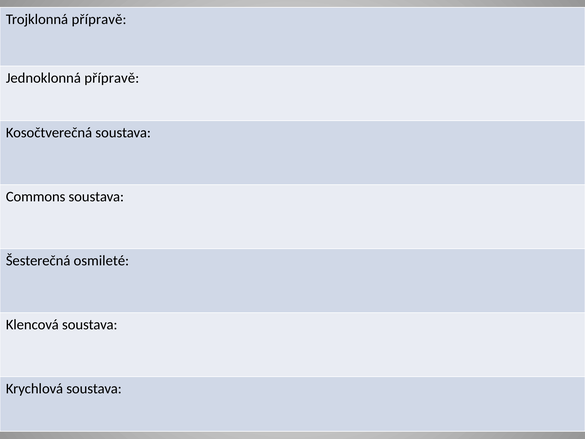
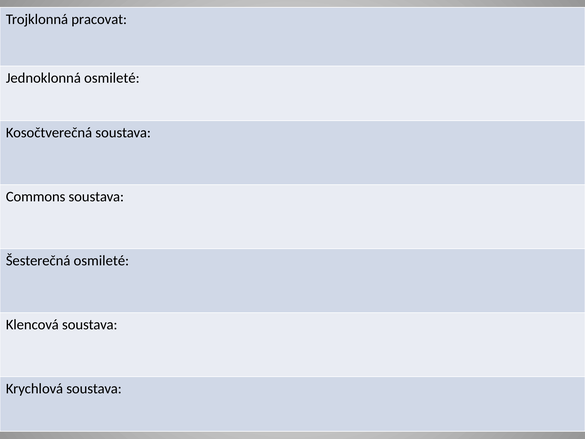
Trojklonná přípravě: přípravě -> pracovat (99, 19)
Jednoklonná přípravě: přípravě -> osmileté (112, 78)
